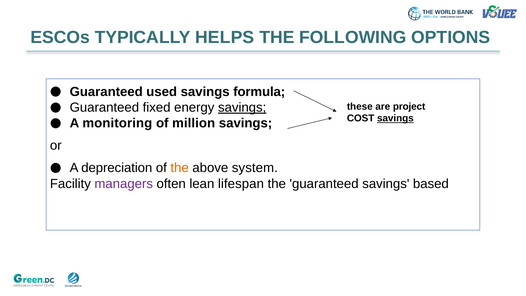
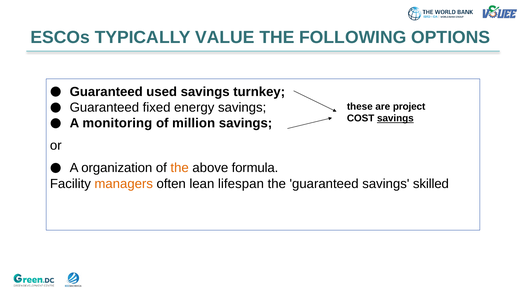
HELPS: HELPS -> VALUE (225, 37)
formula: formula -> turnkey (259, 92)
savings underline: present -> none (242, 107)
depreciation: depreciation -> organization (117, 168)
system: system -> formula (255, 168)
managers colour: purple -> orange (124, 184)
based: based -> skilled (431, 184)
